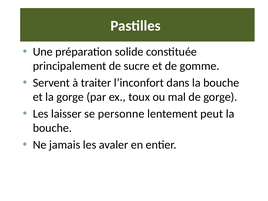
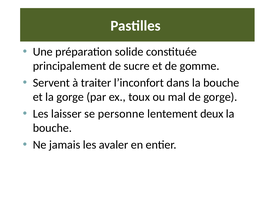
peut: peut -> deux (212, 114)
